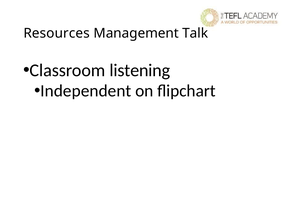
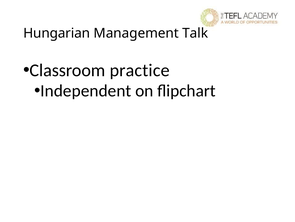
Resources: Resources -> Hungarian (57, 33)
listening: listening -> practice (140, 70)
